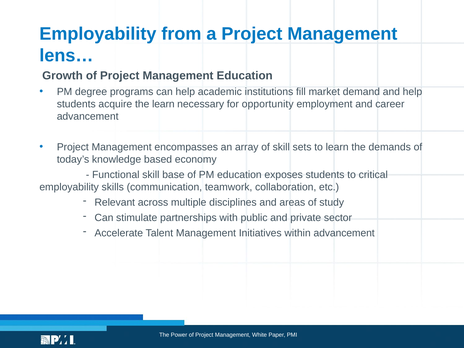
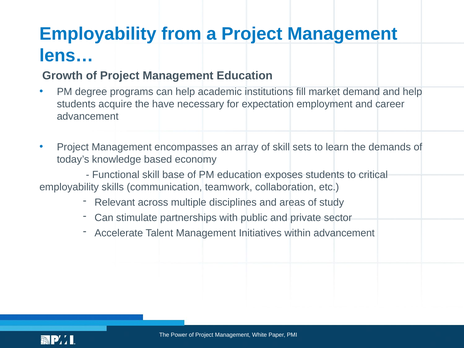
the learn: learn -> have (163, 104)
opportunity: opportunity -> expectation (268, 104)
